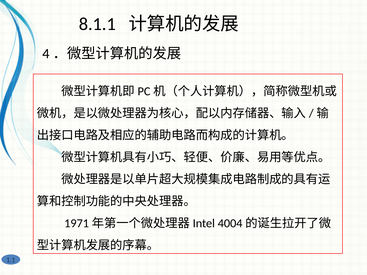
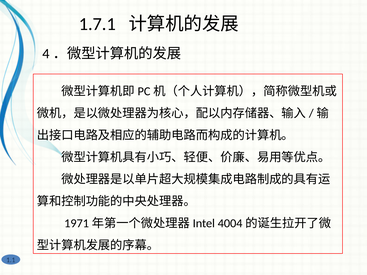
8.1.1: 8.1.1 -> 1.7.1 (97, 24)
